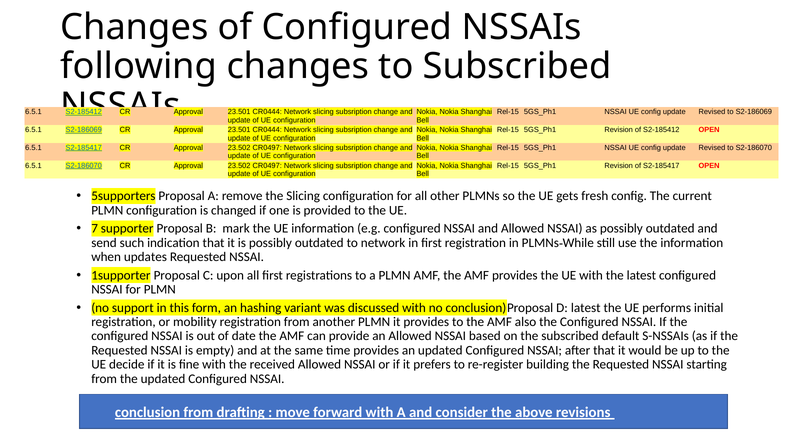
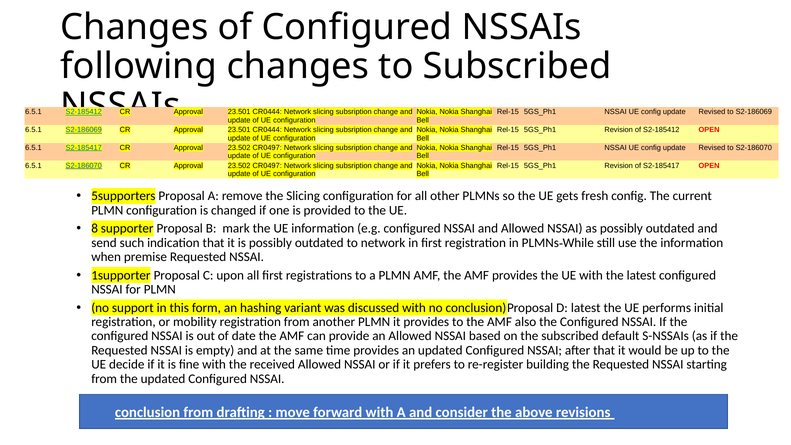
7: 7 -> 8 (95, 228)
updates: updates -> premise (145, 257)
